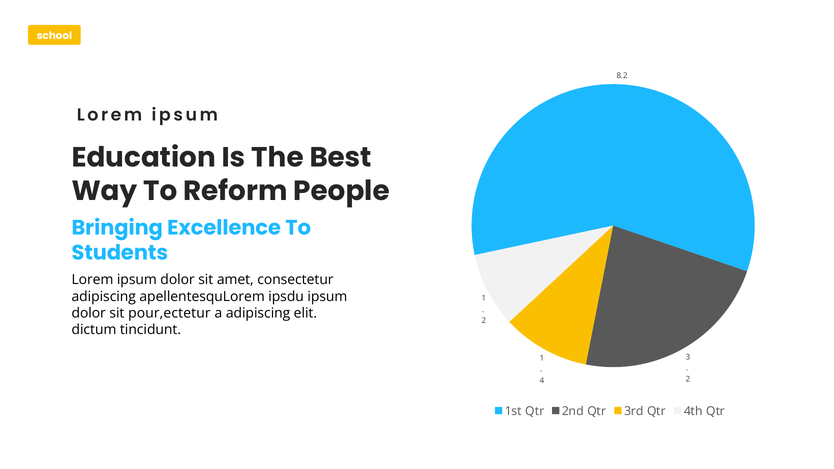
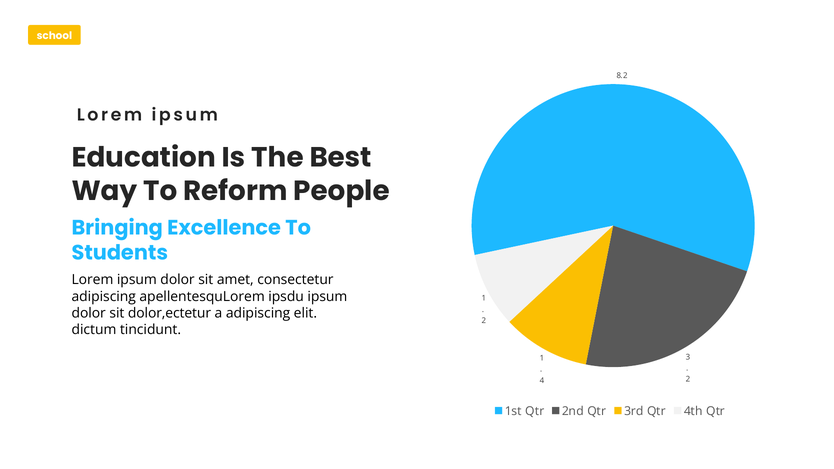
pour,ectetur: pour,ectetur -> dolor,ectetur (170, 313)
